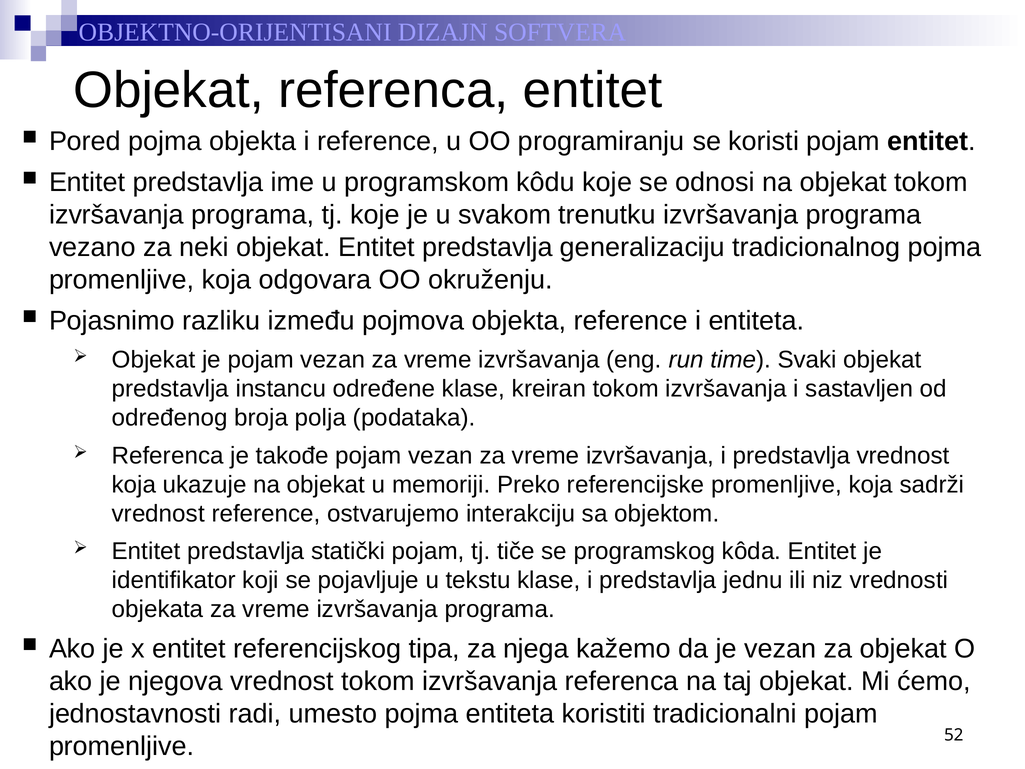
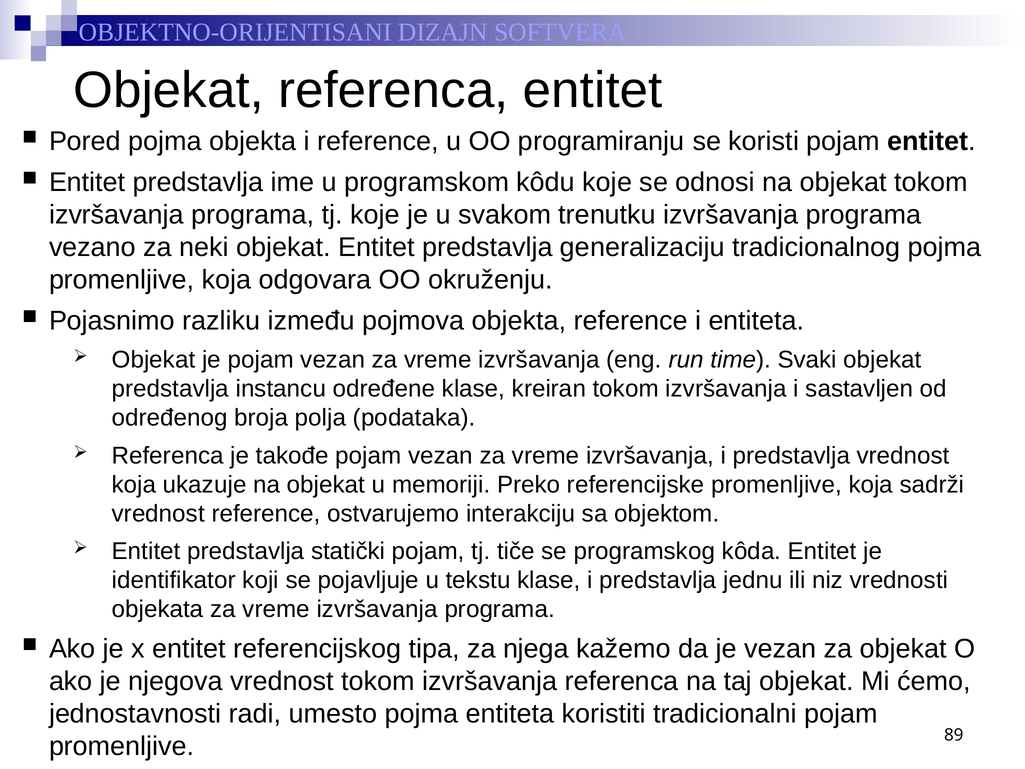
52: 52 -> 89 (954, 735)
